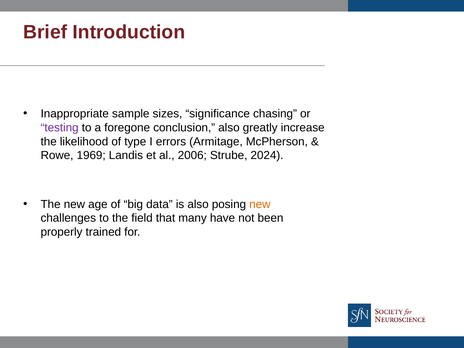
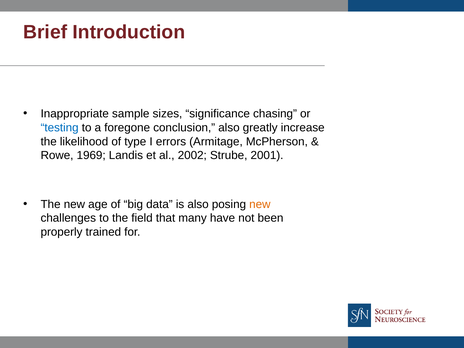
testing colour: purple -> blue (60, 128)
2006: 2006 -> 2002 (192, 155)
2024: 2024 -> 2001 (267, 155)
